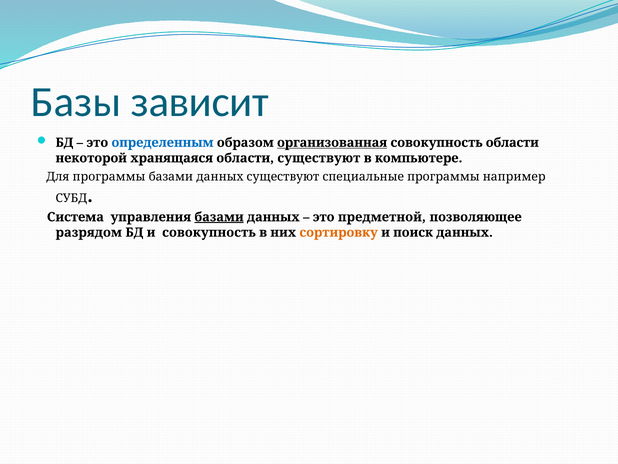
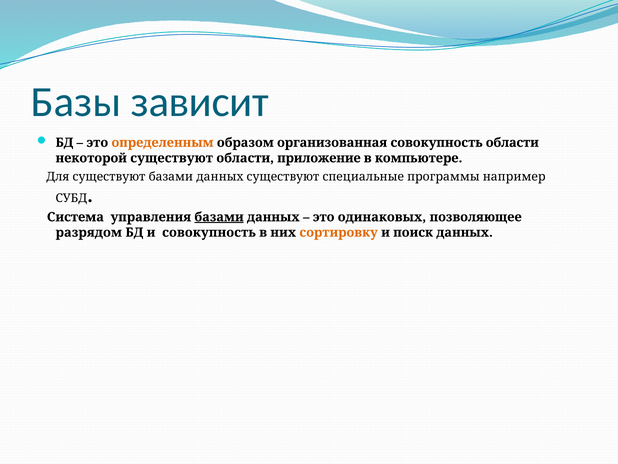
определенным colour: blue -> orange (163, 142)
организованная underline: present -> none (332, 142)
некоторой хранящаяся: хранящаяся -> существуют (172, 158)
области существуют: существуют -> приложение (319, 158)
Для программы: программы -> существуют (109, 177)
предметной: предметной -> одинаковых (382, 217)
